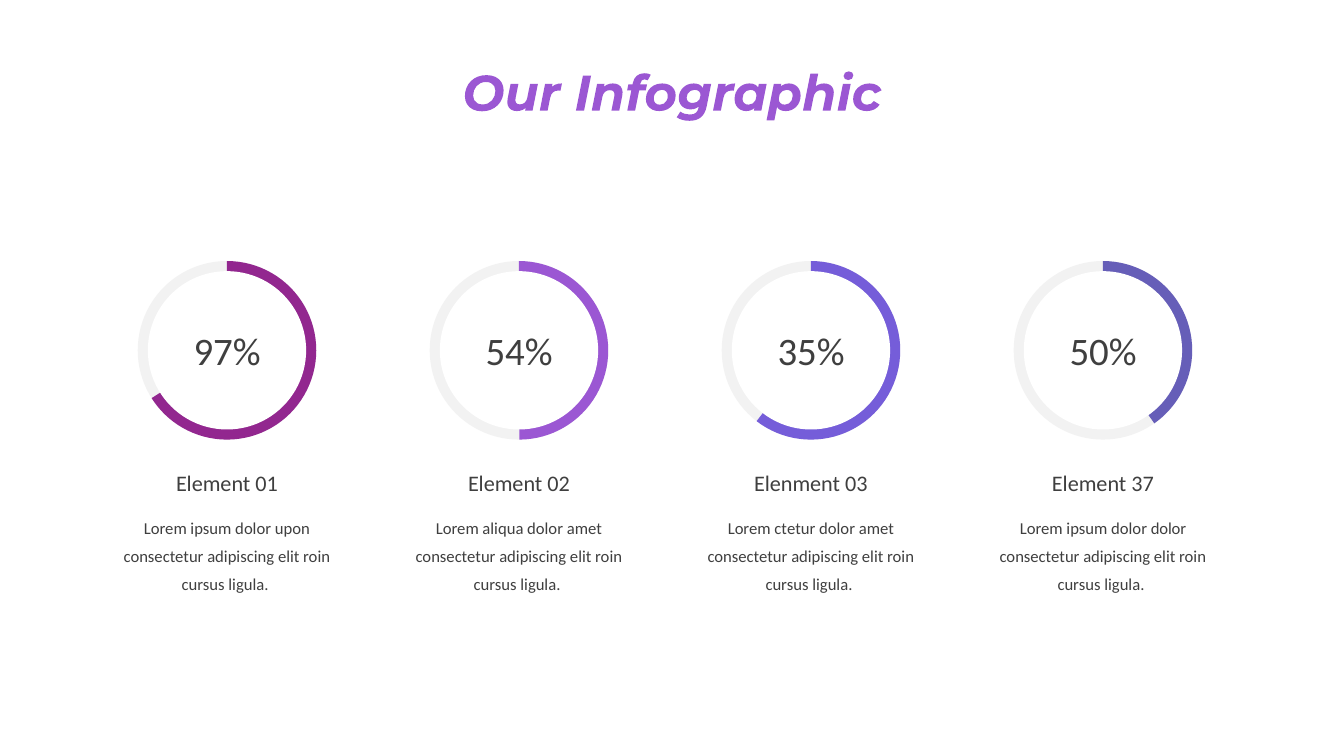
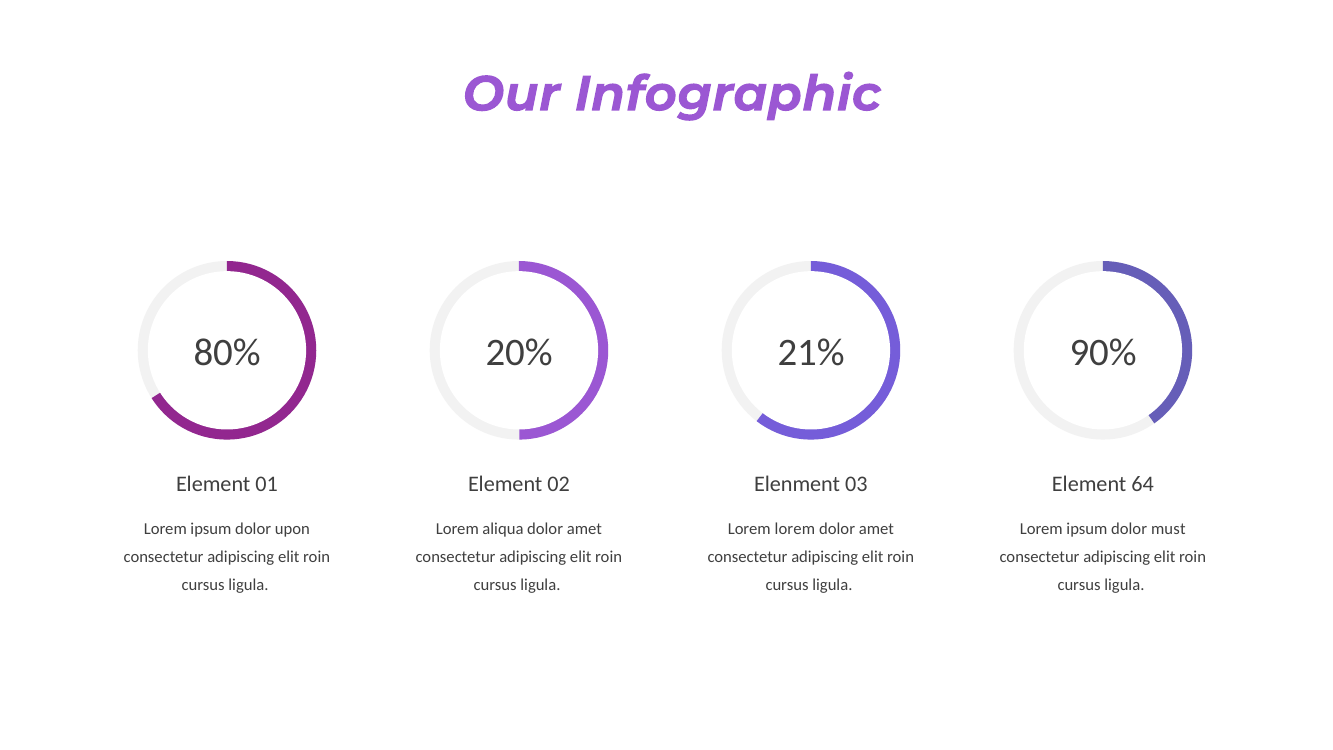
97%: 97% -> 80% (227, 353)
54%: 54% -> 20% (519, 353)
35%: 35% -> 21% (811, 353)
50%: 50% -> 90% (1103, 353)
37: 37 -> 64 (1143, 484)
Lorem ctetur: ctetur -> lorem (795, 528)
dolor dolor: dolor -> must (1168, 528)
